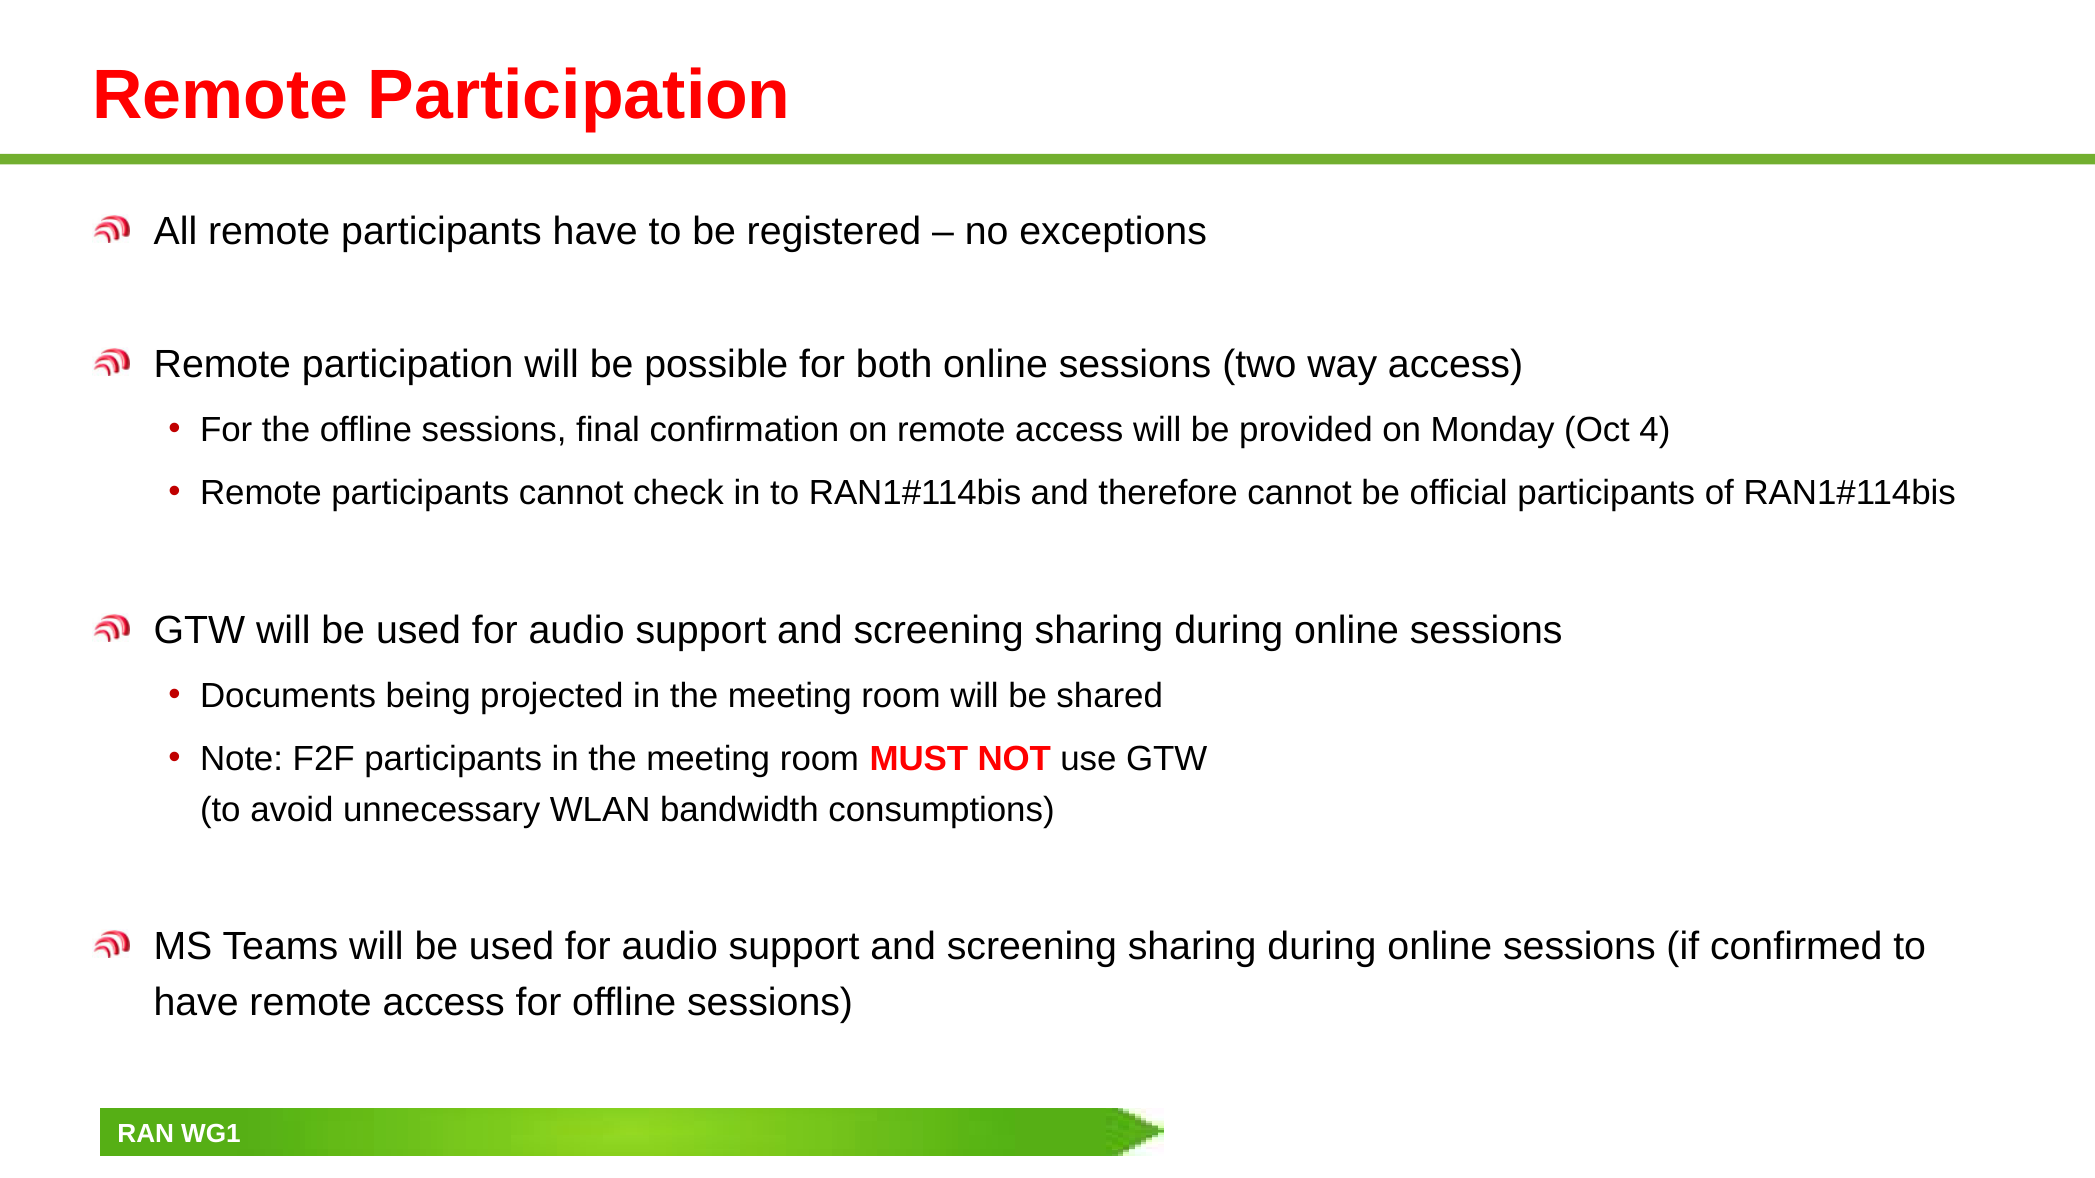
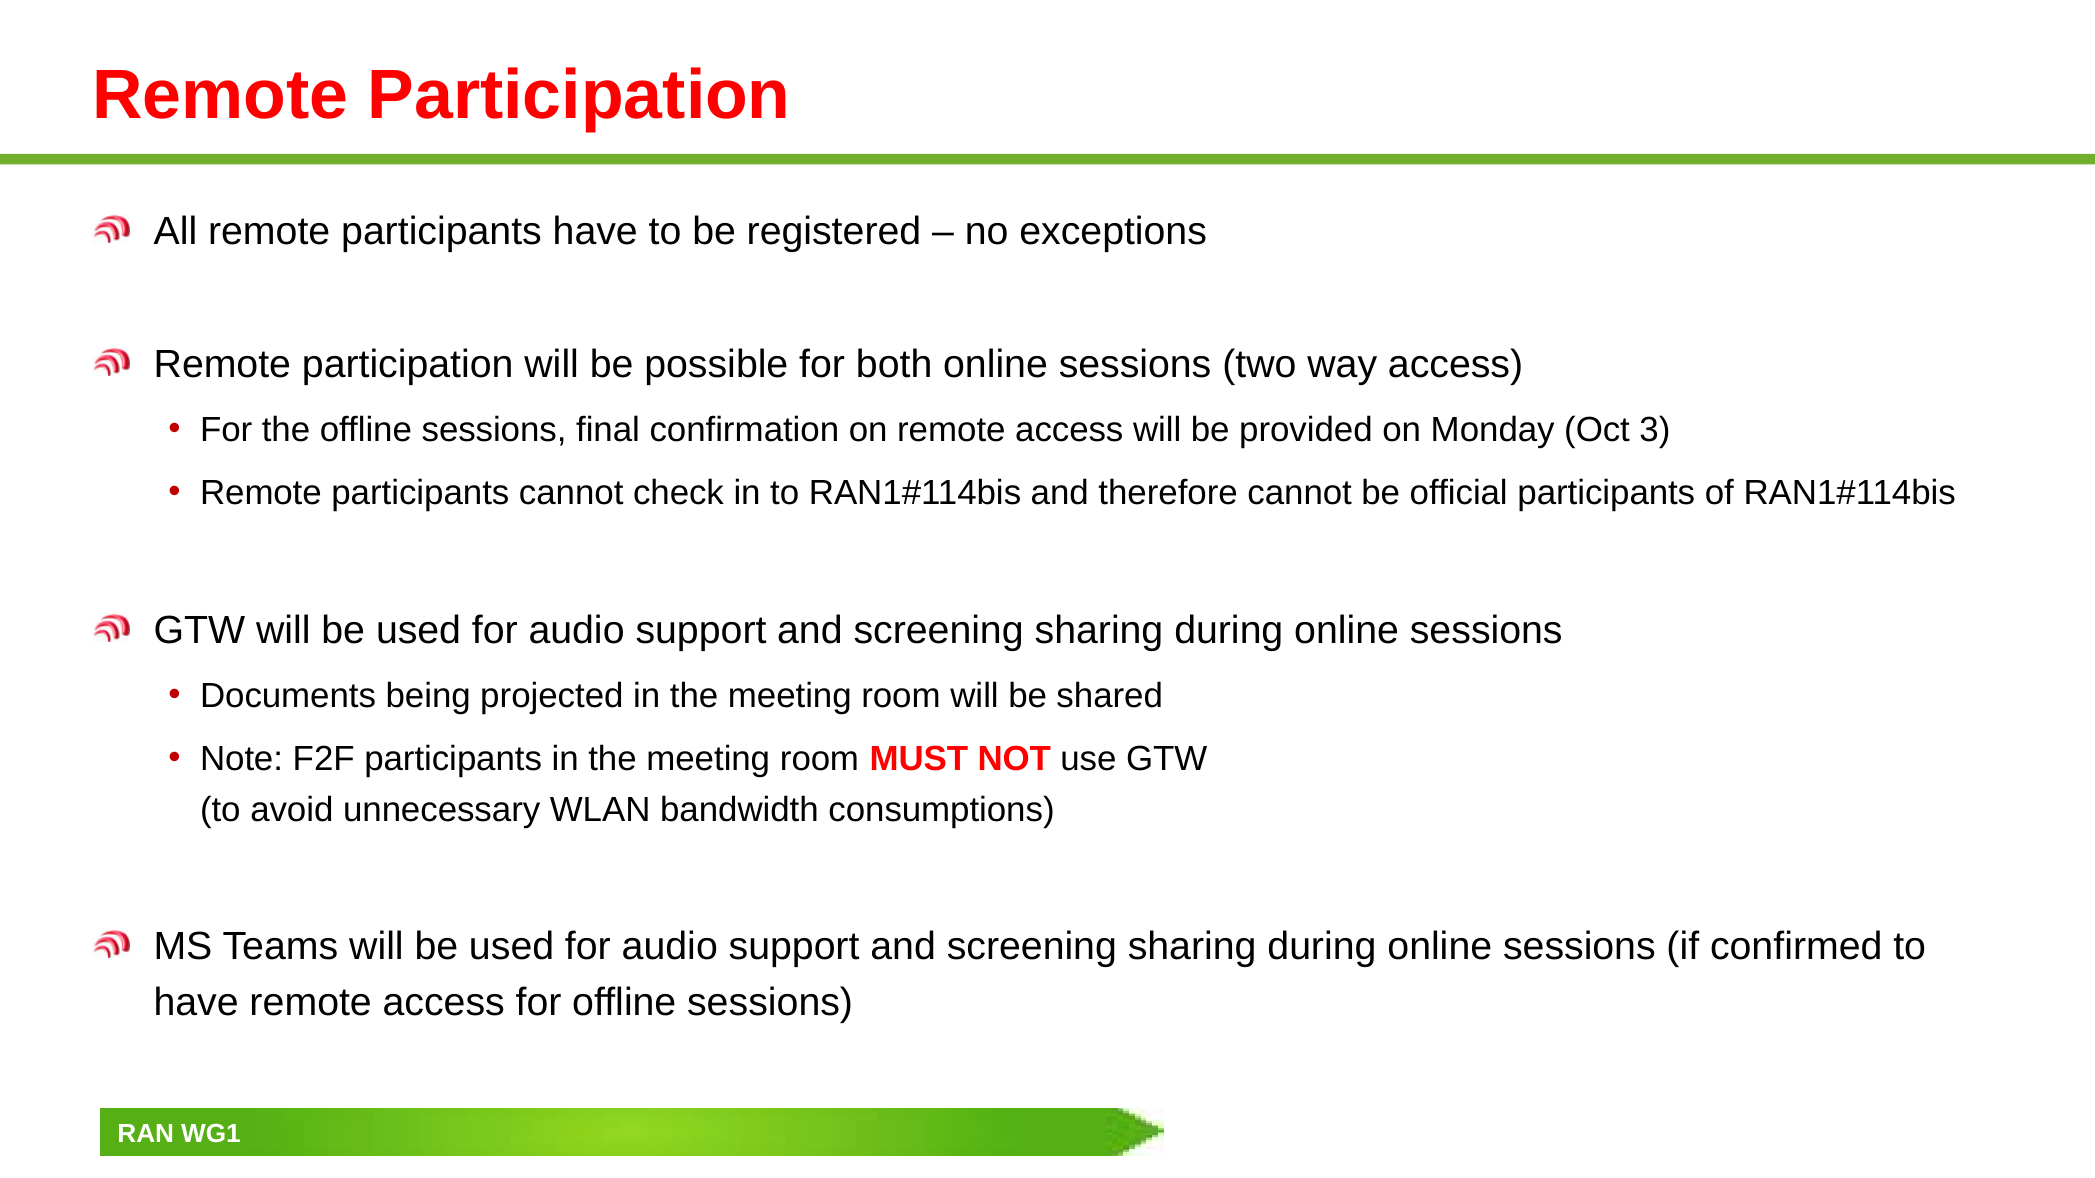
4: 4 -> 3 (1655, 430)
